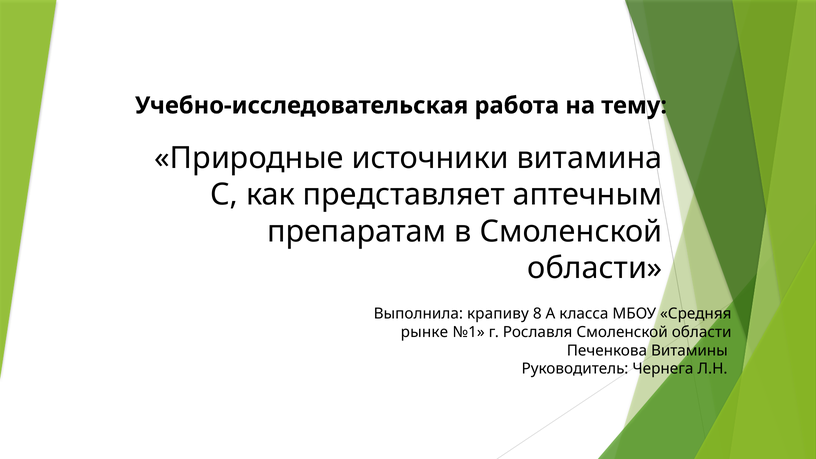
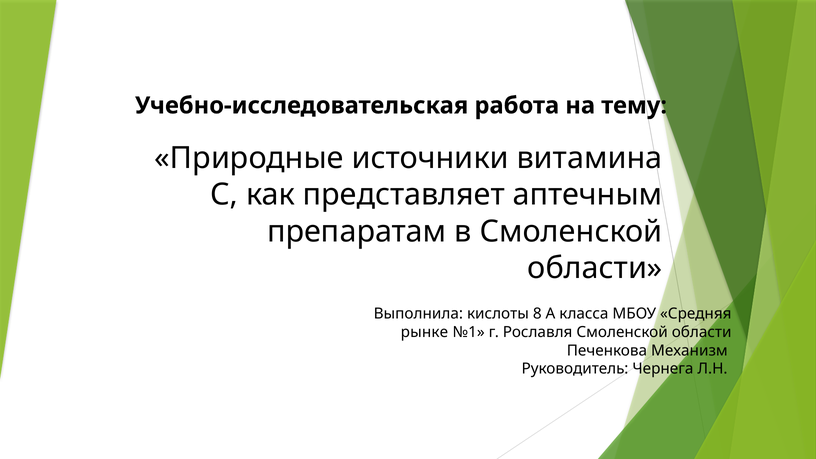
крапиву: крапиву -> кислоты (498, 314)
Витамины: Витамины -> Механизм (689, 351)
